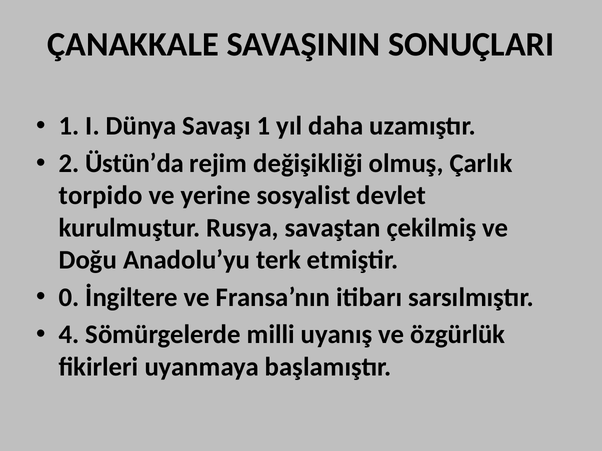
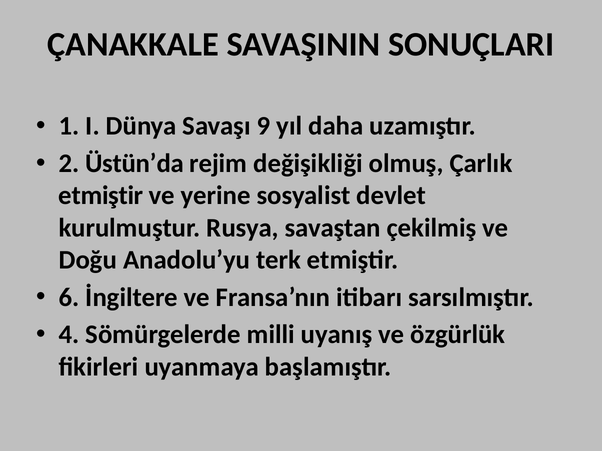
Savaşı 1: 1 -> 9 (264, 126)
torpido: torpido -> etmiştir (101, 196)
0: 0 -> 6 (69, 298)
